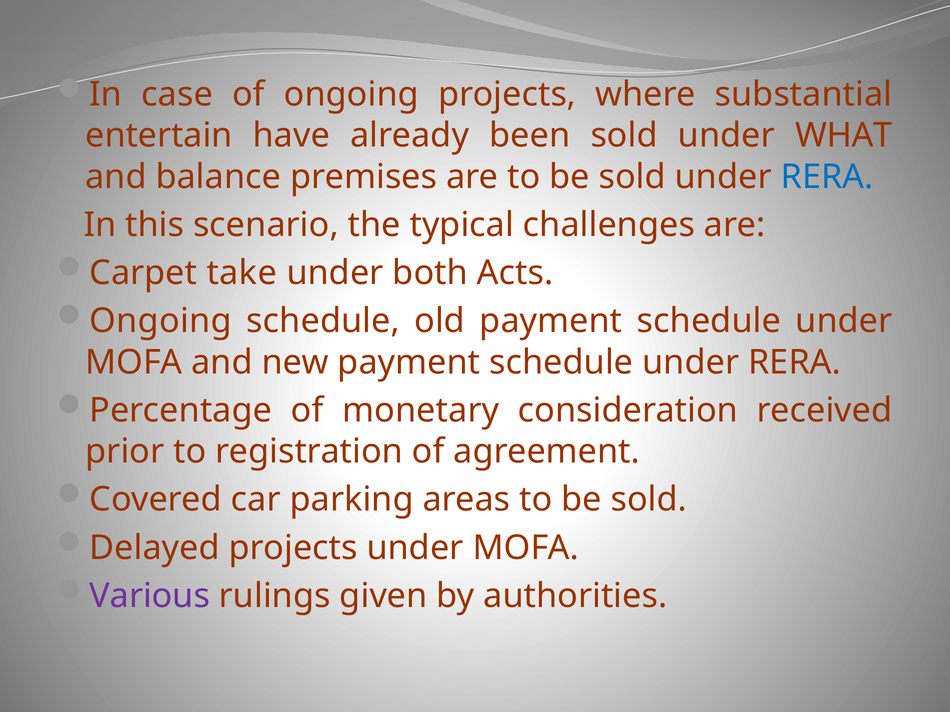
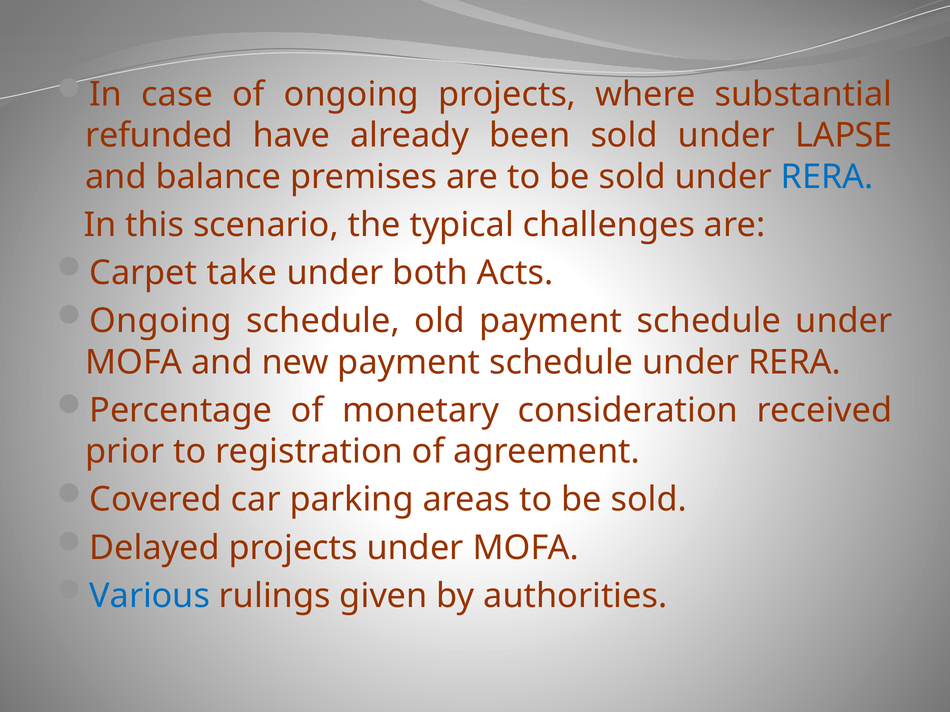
entertain: entertain -> refunded (159, 136)
WHAT: WHAT -> LAPSE (844, 136)
Various colour: purple -> blue (150, 596)
